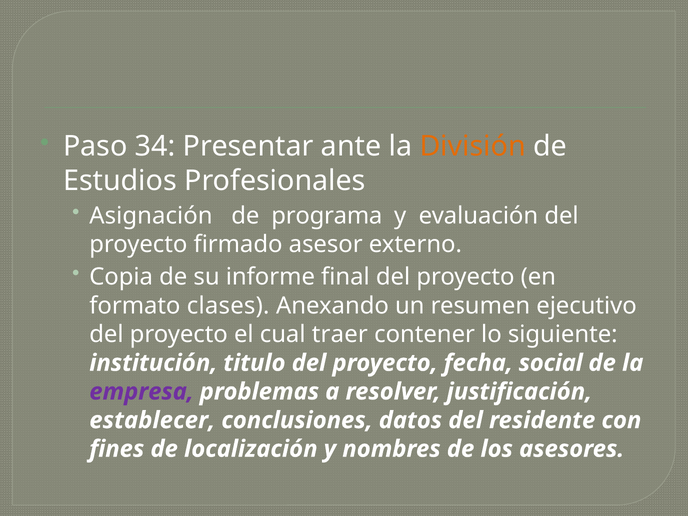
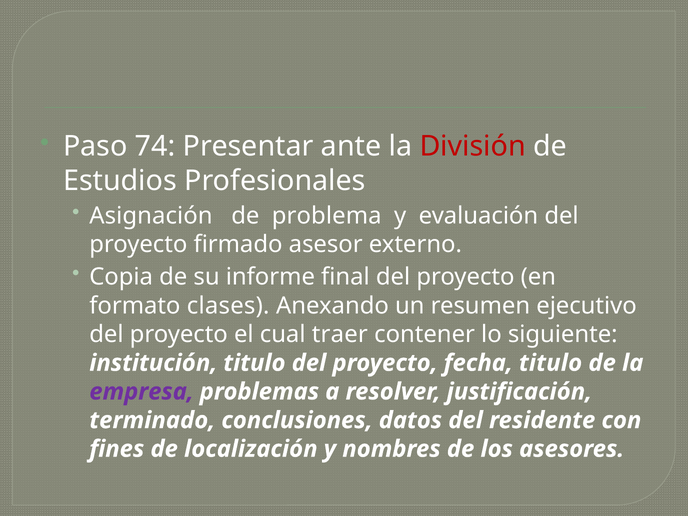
34: 34 -> 74 (155, 146)
División colour: orange -> red (473, 146)
programa: programa -> problema (327, 216)
fecha social: social -> titulo (551, 363)
establecer: establecer -> terminado (152, 420)
